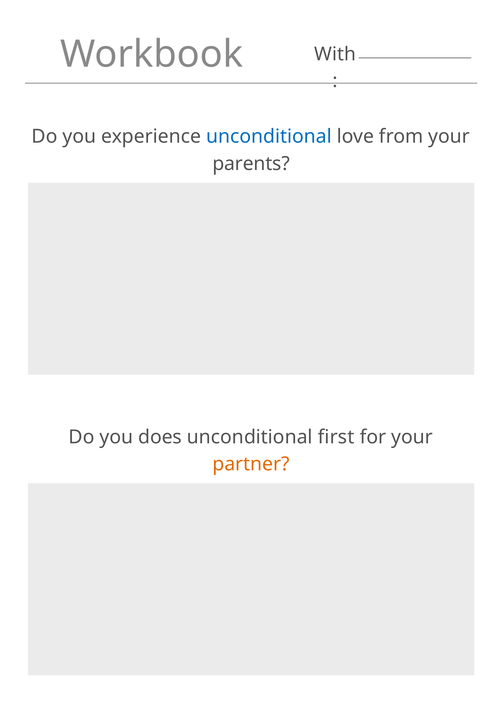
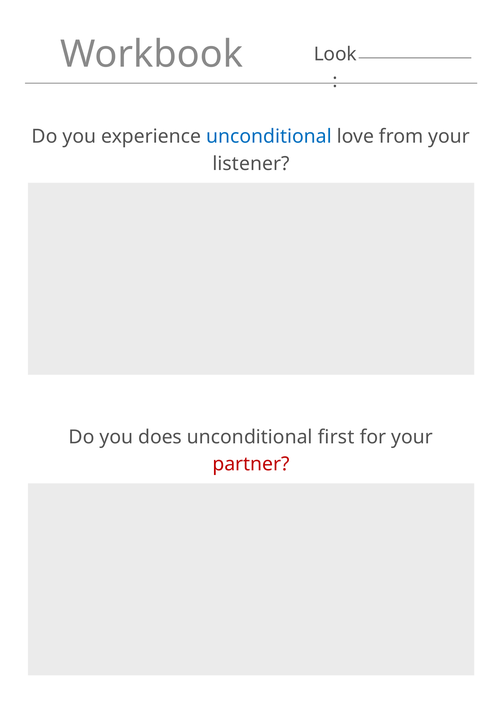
With: With -> Look (335, 54)
parents: parents -> listener (251, 164)
partner colour: orange -> red (251, 464)
